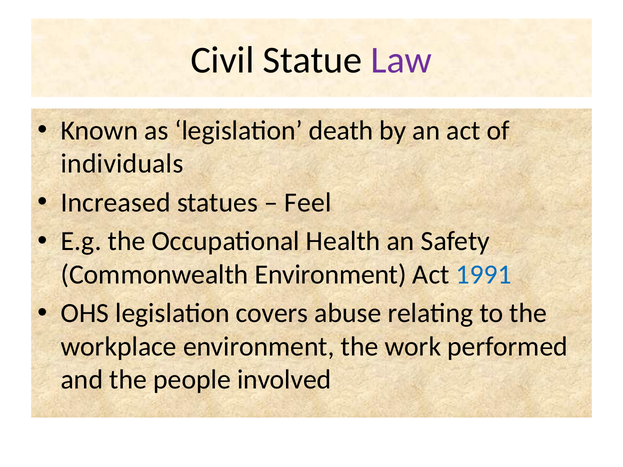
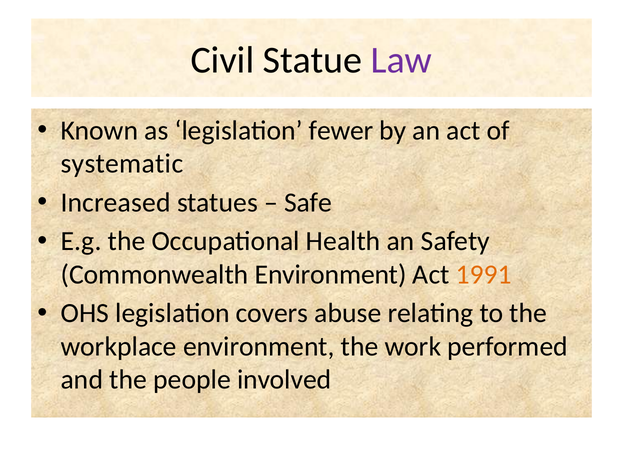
death: death -> fewer (341, 131)
individuals: individuals -> systematic (122, 164)
Feel: Feel -> Safe (308, 203)
1991 colour: blue -> orange (484, 275)
